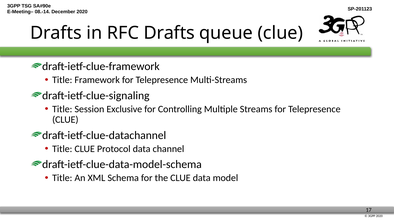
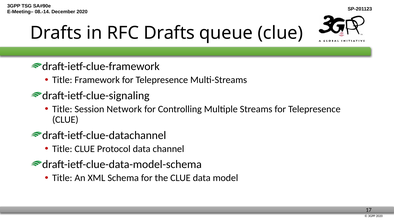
Exclusive: Exclusive -> Network (124, 109)
